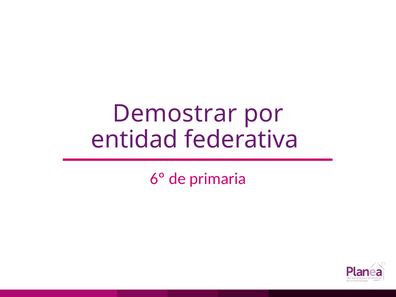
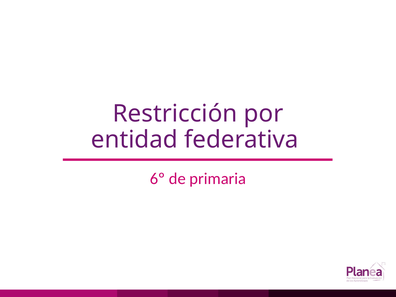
Demostrar: Demostrar -> Restricción (175, 114)
